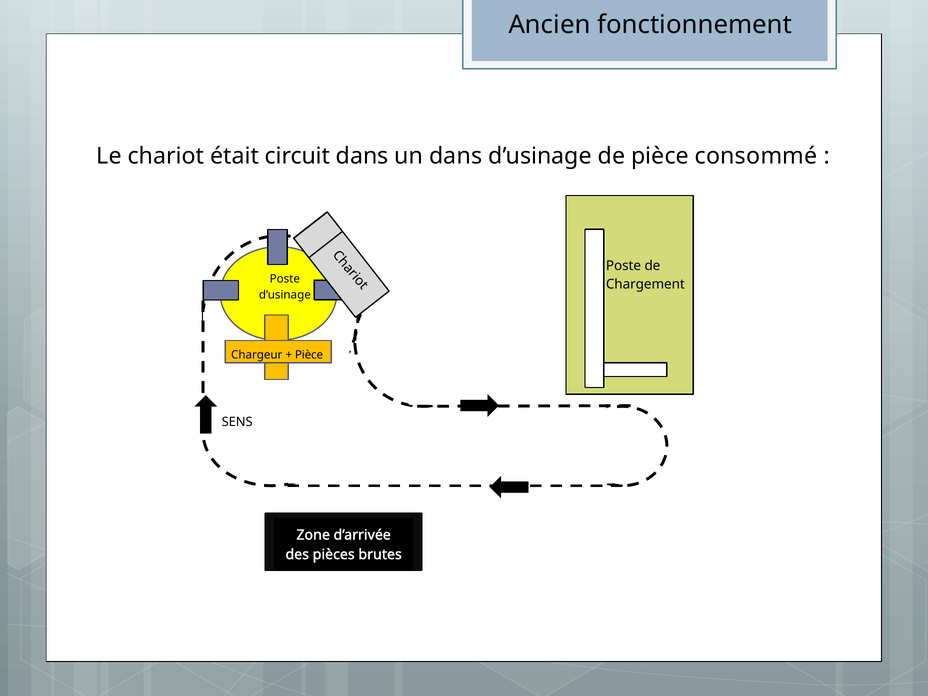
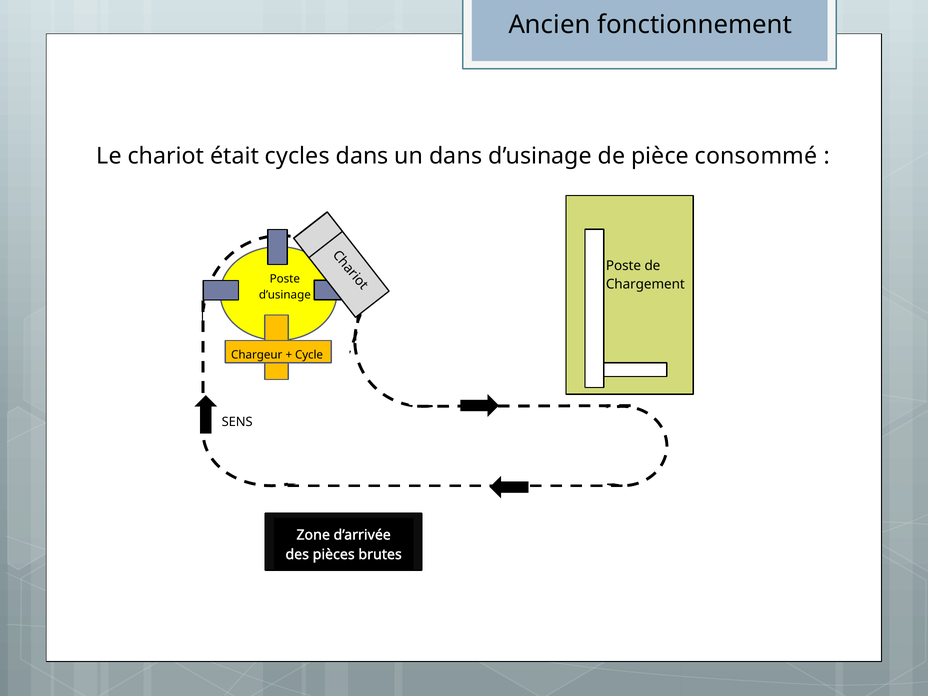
circuit: circuit -> cycles (297, 156)
Pièce: Pièce -> Cycle (309, 355)
